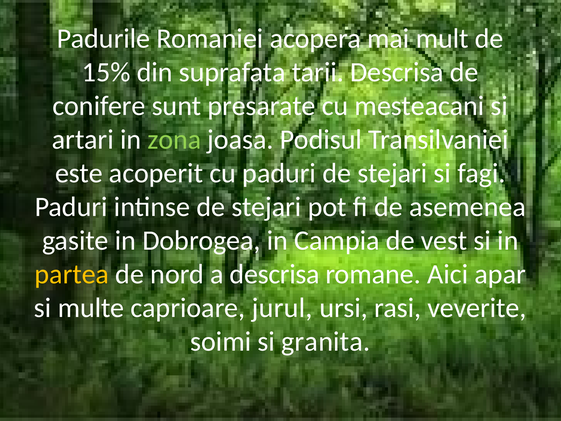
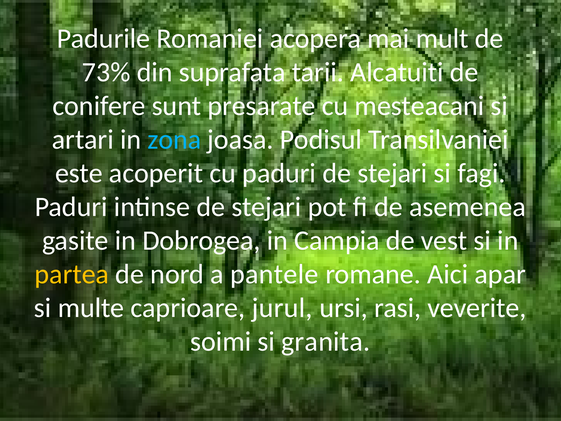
15%: 15% -> 73% (106, 72)
tarii Descrisa: Descrisa -> Alcatuiti (397, 72)
zona colour: light green -> light blue (174, 139)
a descrisa: descrisa -> pantele (274, 274)
